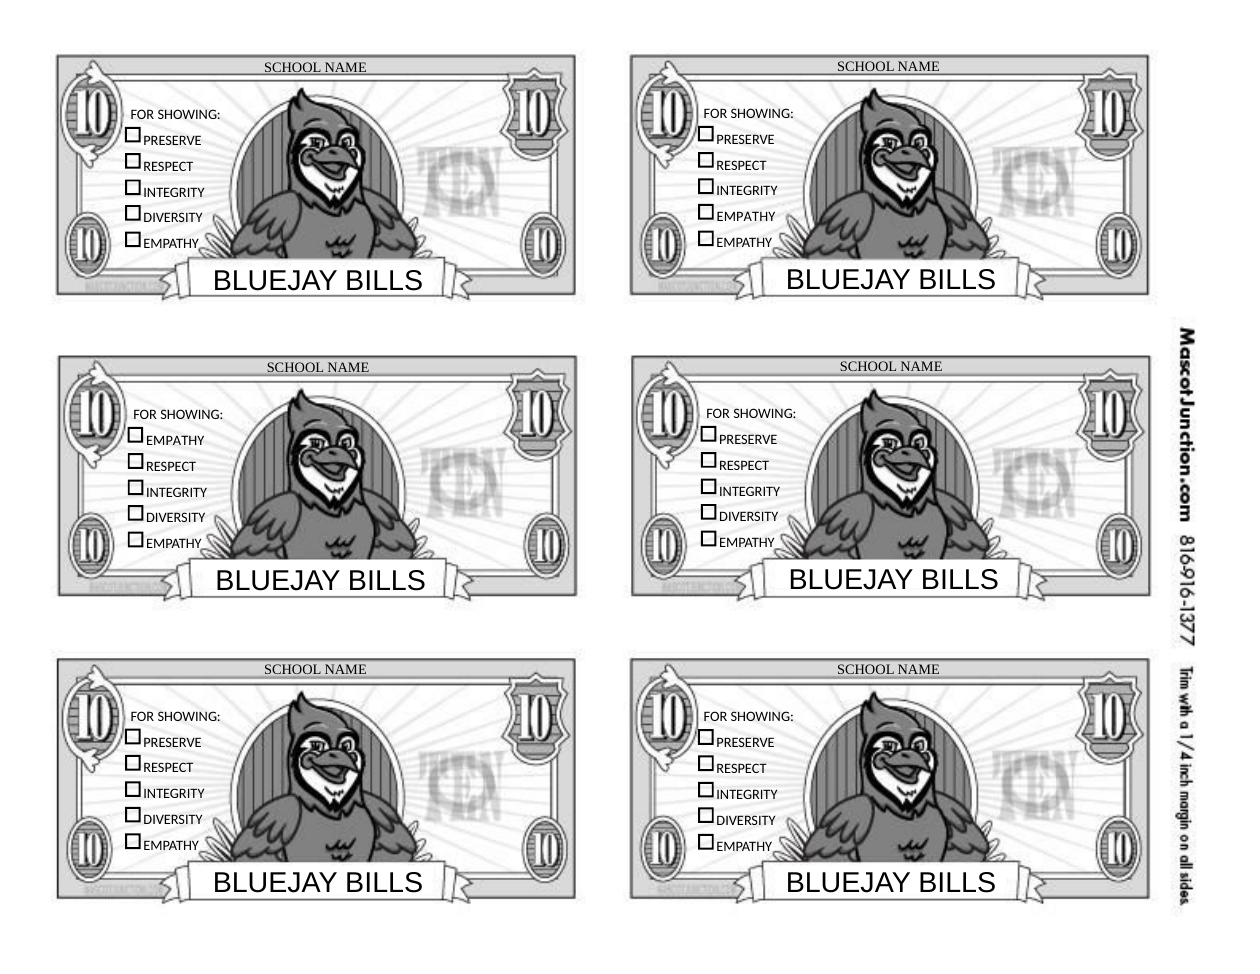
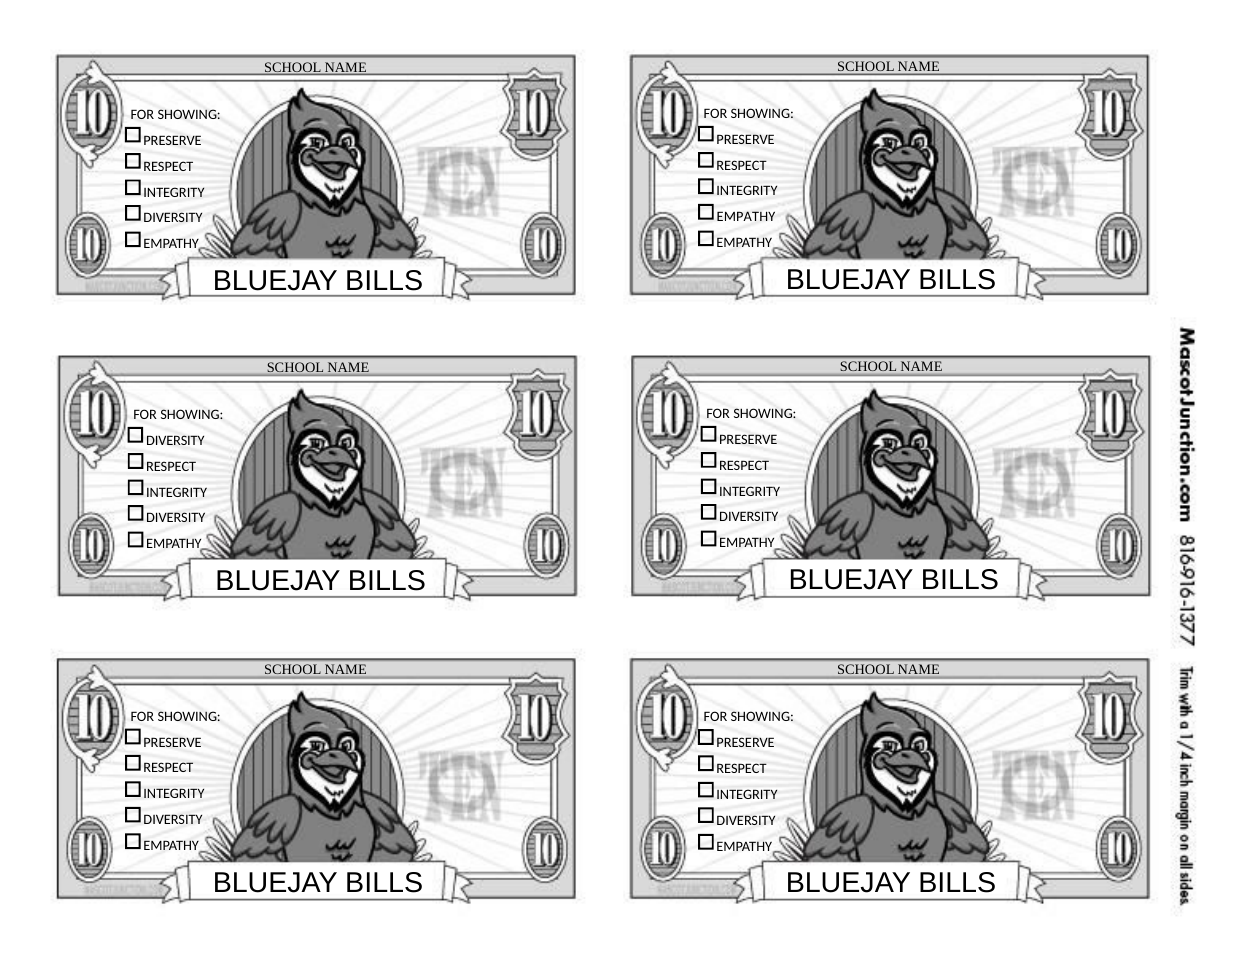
EMPATHY: EMPATHY -> DIVERSITY (175, 441)
